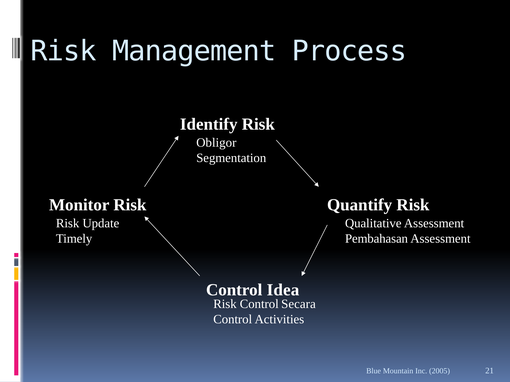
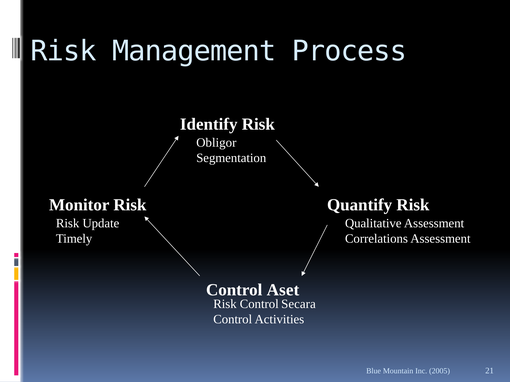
Pembahasan: Pembahasan -> Correlations (376, 239)
Idea: Idea -> Aset (283, 290)
